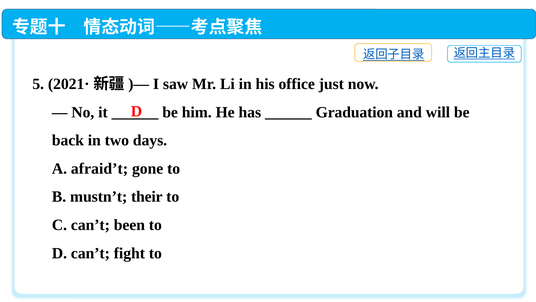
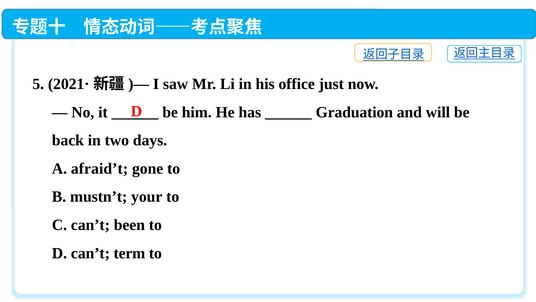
their: their -> your (147, 196)
fight: fight -> term (129, 253)
